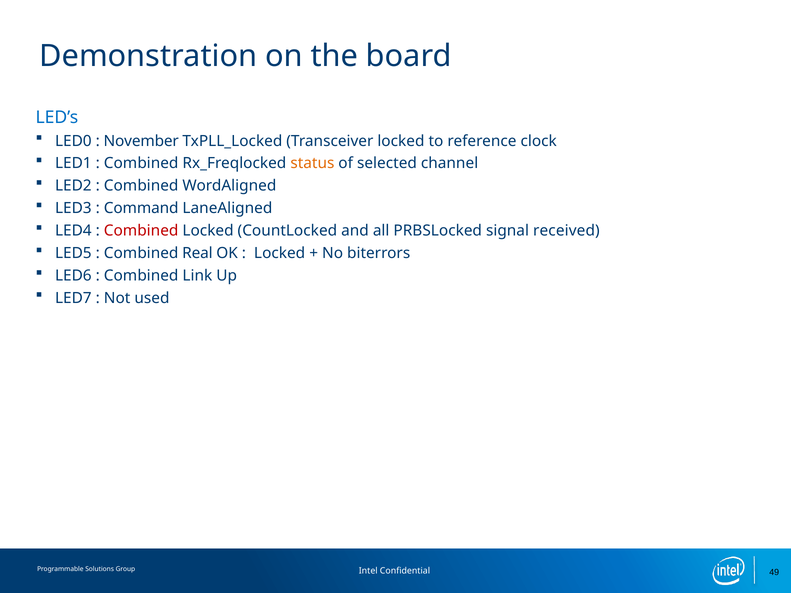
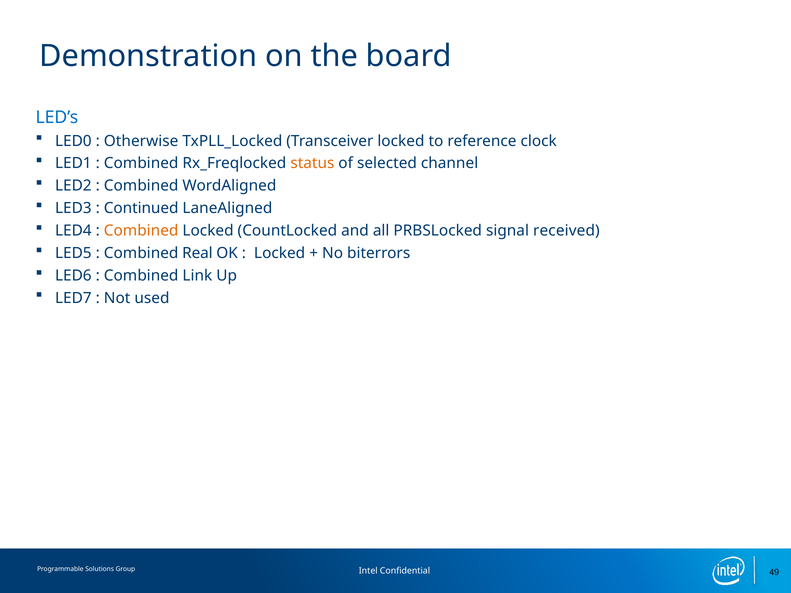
November: November -> Otherwise (141, 141)
Command: Command -> Continued (141, 208)
Combined colour: red -> orange (141, 231)
